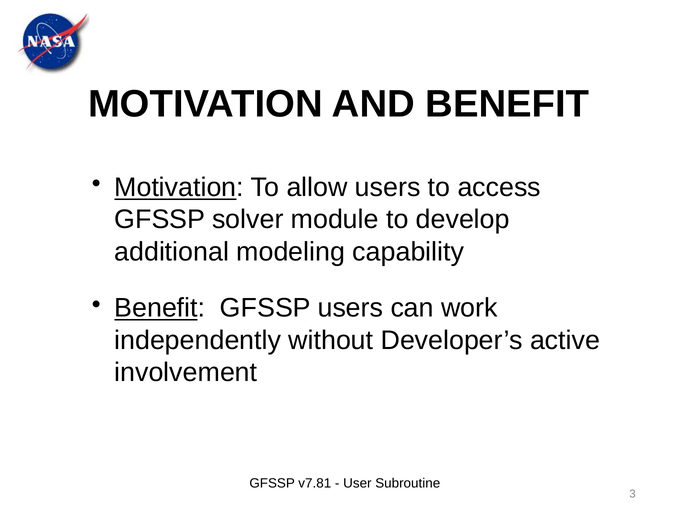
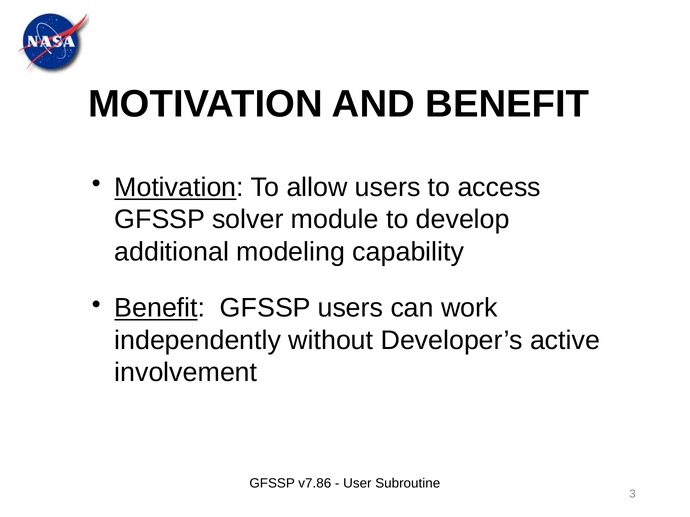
v7.81: v7.81 -> v7.86 (315, 484)
